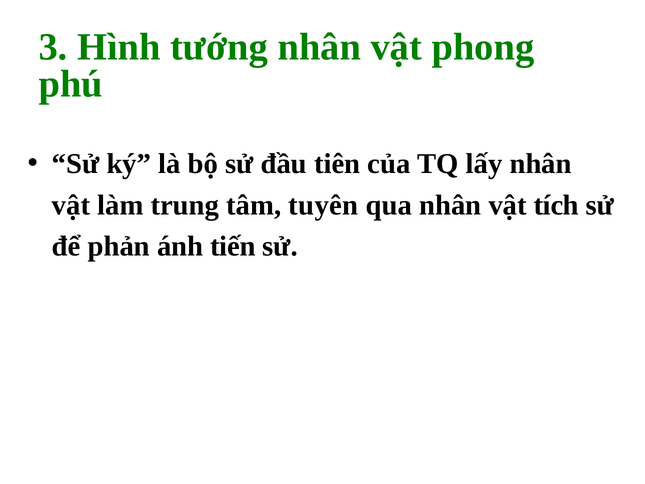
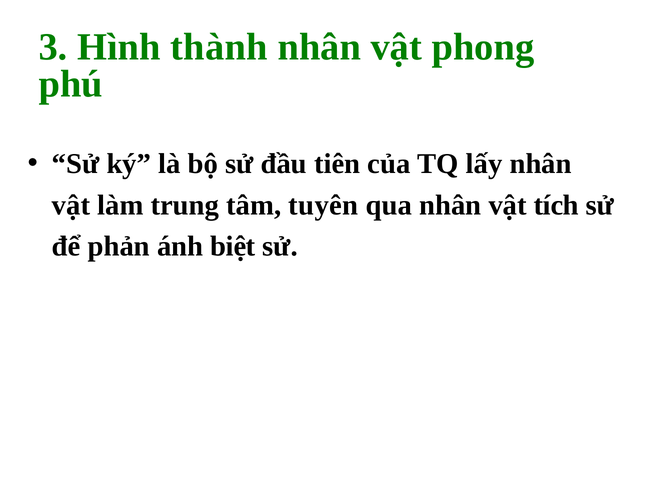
tướng: tướng -> thành (219, 47)
tiến: tiến -> biệt (233, 246)
